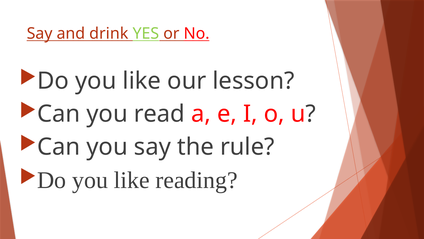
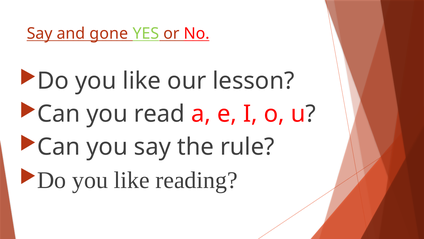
drink: drink -> gone (109, 33)
